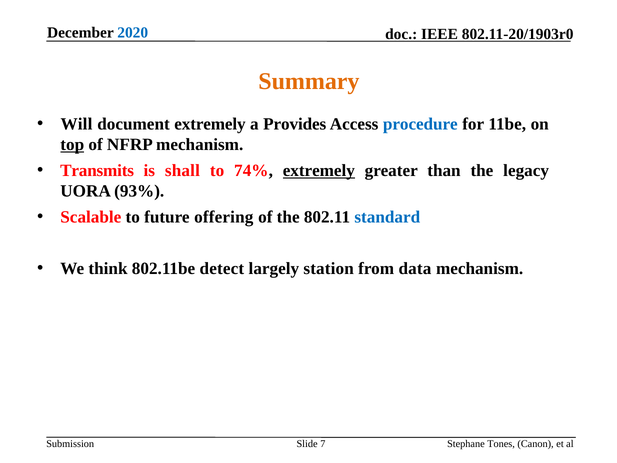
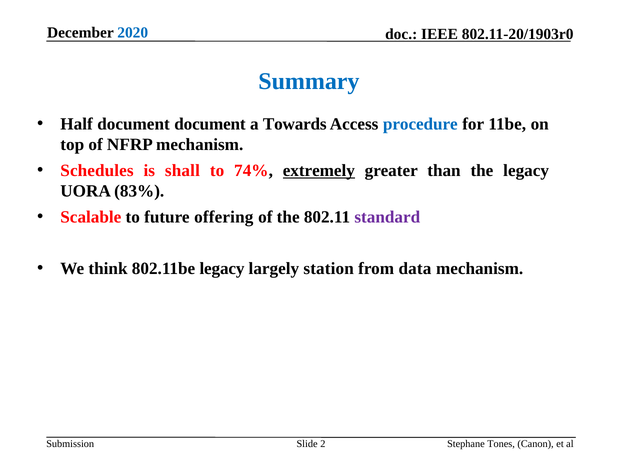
Summary colour: orange -> blue (309, 81)
Will: Will -> Half (77, 124)
document extremely: extremely -> document (210, 124)
Provides: Provides -> Towards (295, 124)
top underline: present -> none (72, 145)
Transmits: Transmits -> Schedules (97, 170)
93%: 93% -> 83% (139, 191)
standard colour: blue -> purple (387, 217)
802.11be detect: detect -> legacy (222, 268)
7: 7 -> 2 (323, 444)
